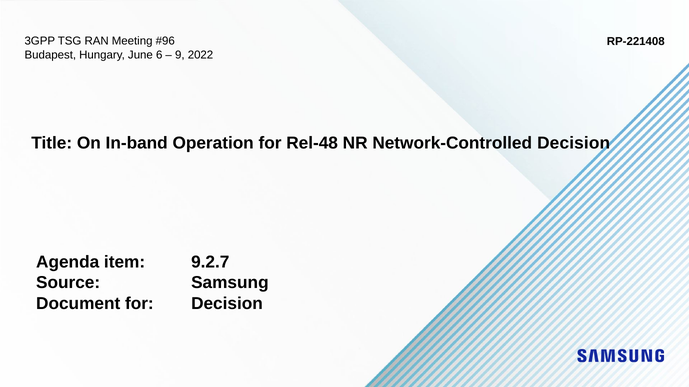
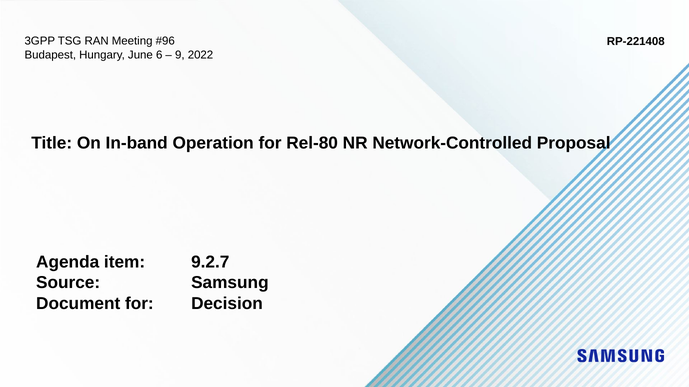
Rel-48: Rel-48 -> Rel-80 (312, 143)
Network-Controlled Decision: Decision -> Proposal (574, 143)
